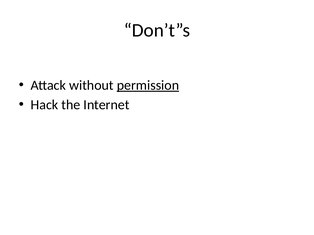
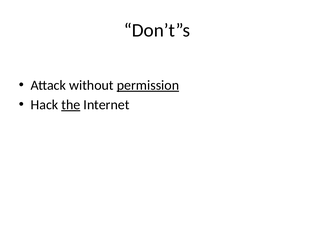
the underline: none -> present (71, 105)
